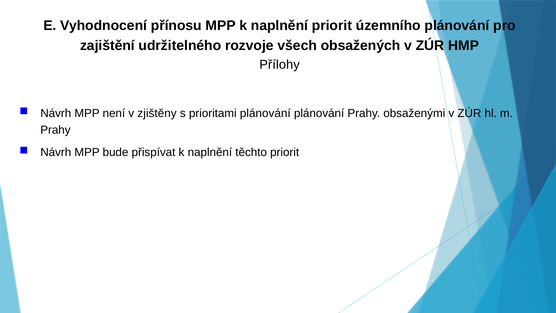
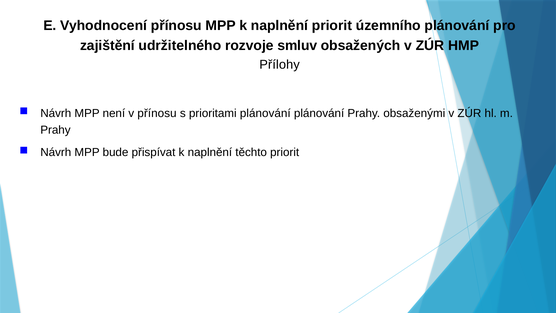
všech: všech -> smluv (297, 46)
v zjištěny: zjištěny -> přínosu (157, 113)
